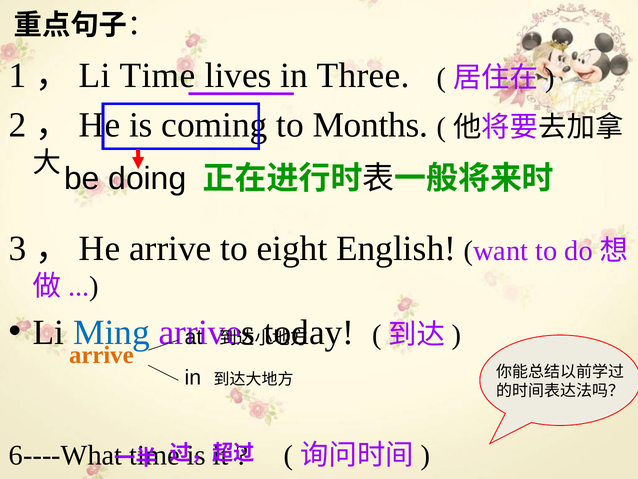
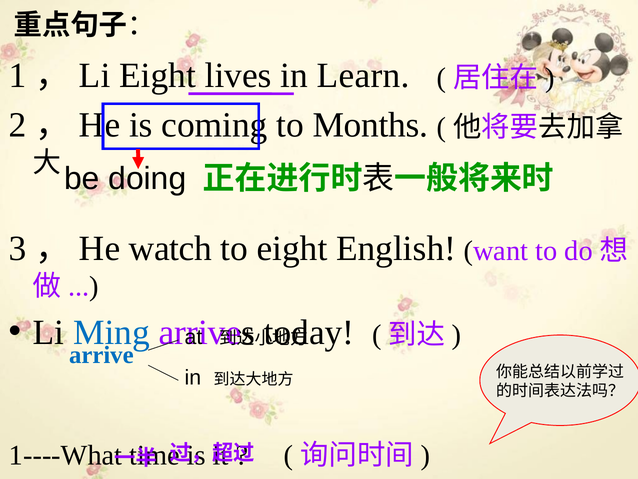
Li Time: Time -> Eight (158, 75)
Three: Three -> Learn (363, 75)
arrive: arrive -> watch (170, 248)
arrive colour: orange -> blue (101, 354)
6----What: 6----What -> 1----What (66, 455)
